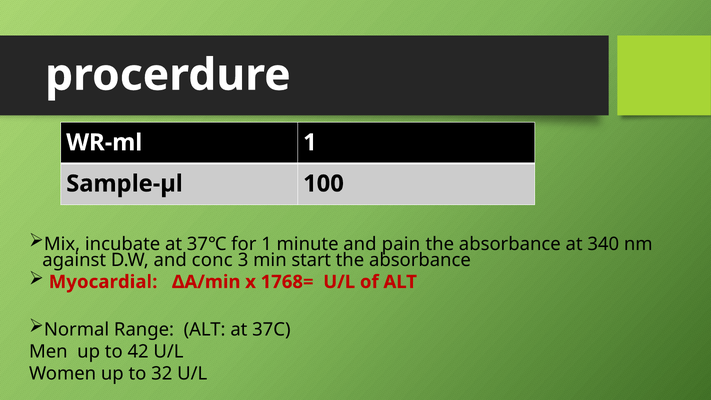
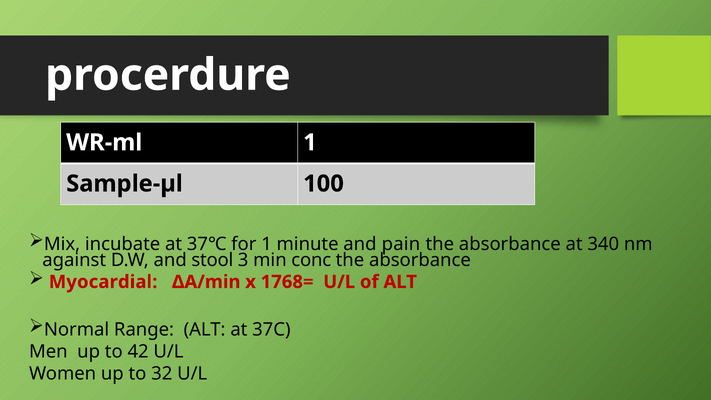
conc: conc -> stool (212, 260)
start: start -> conc (311, 260)
